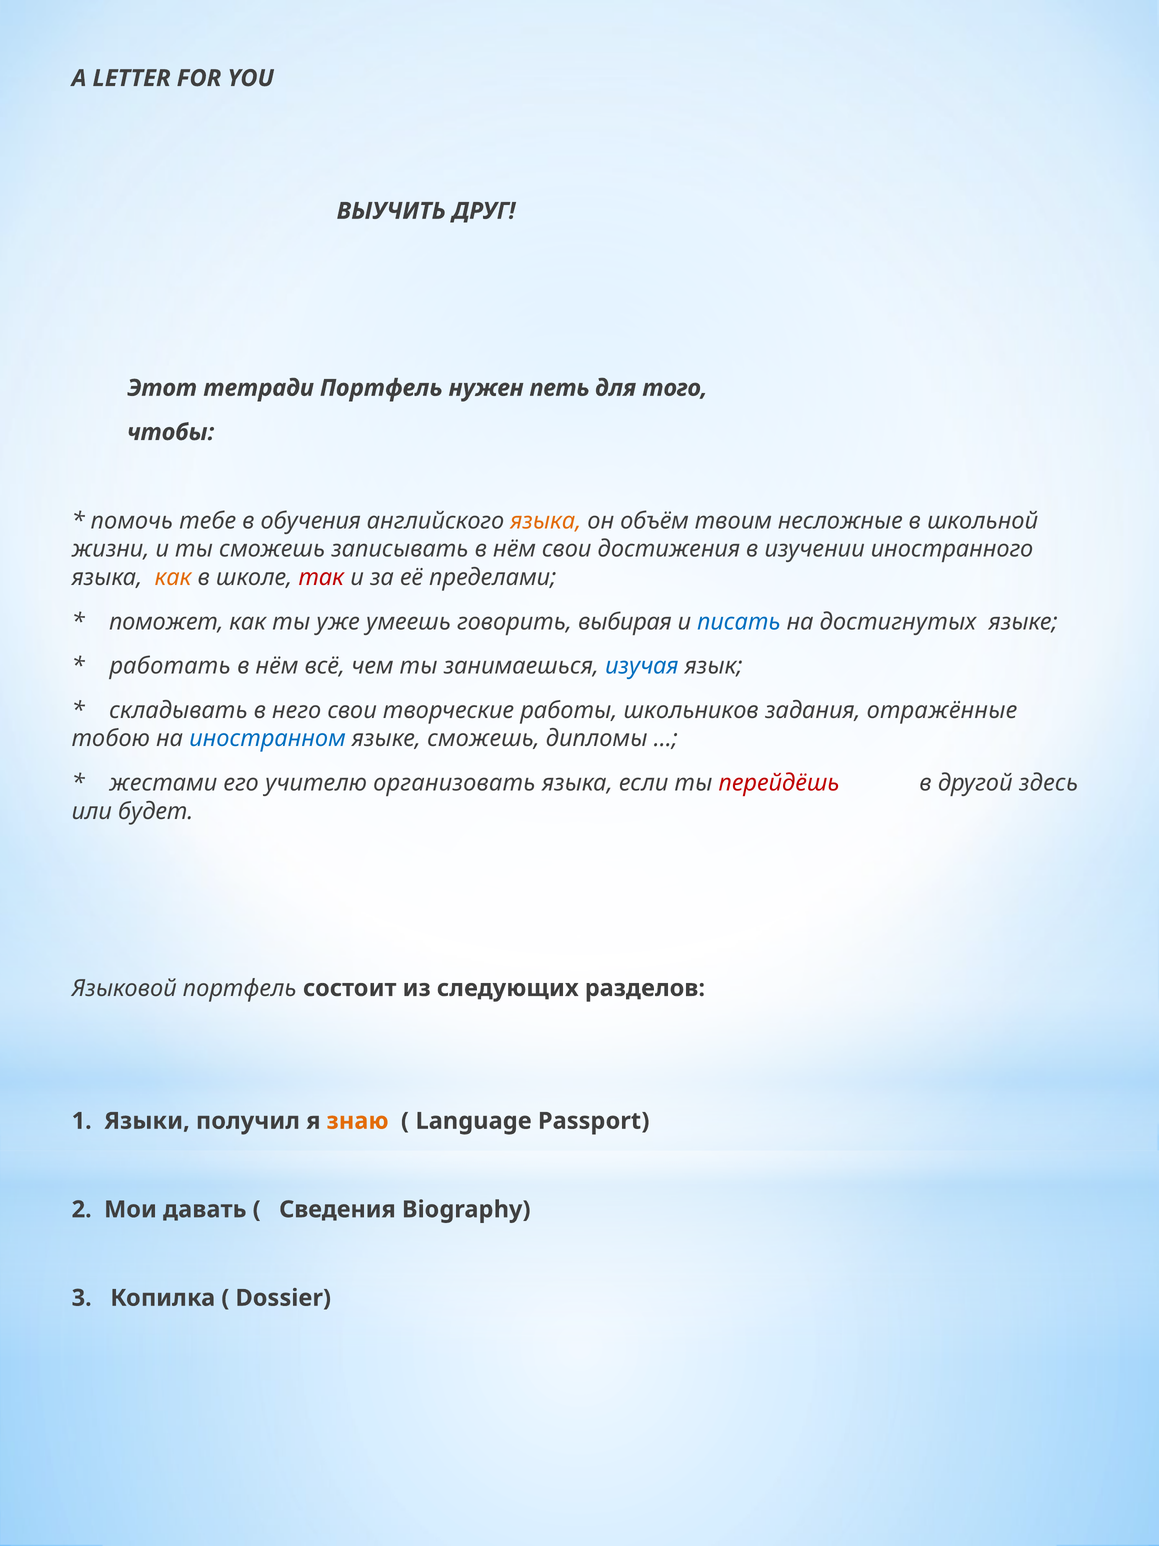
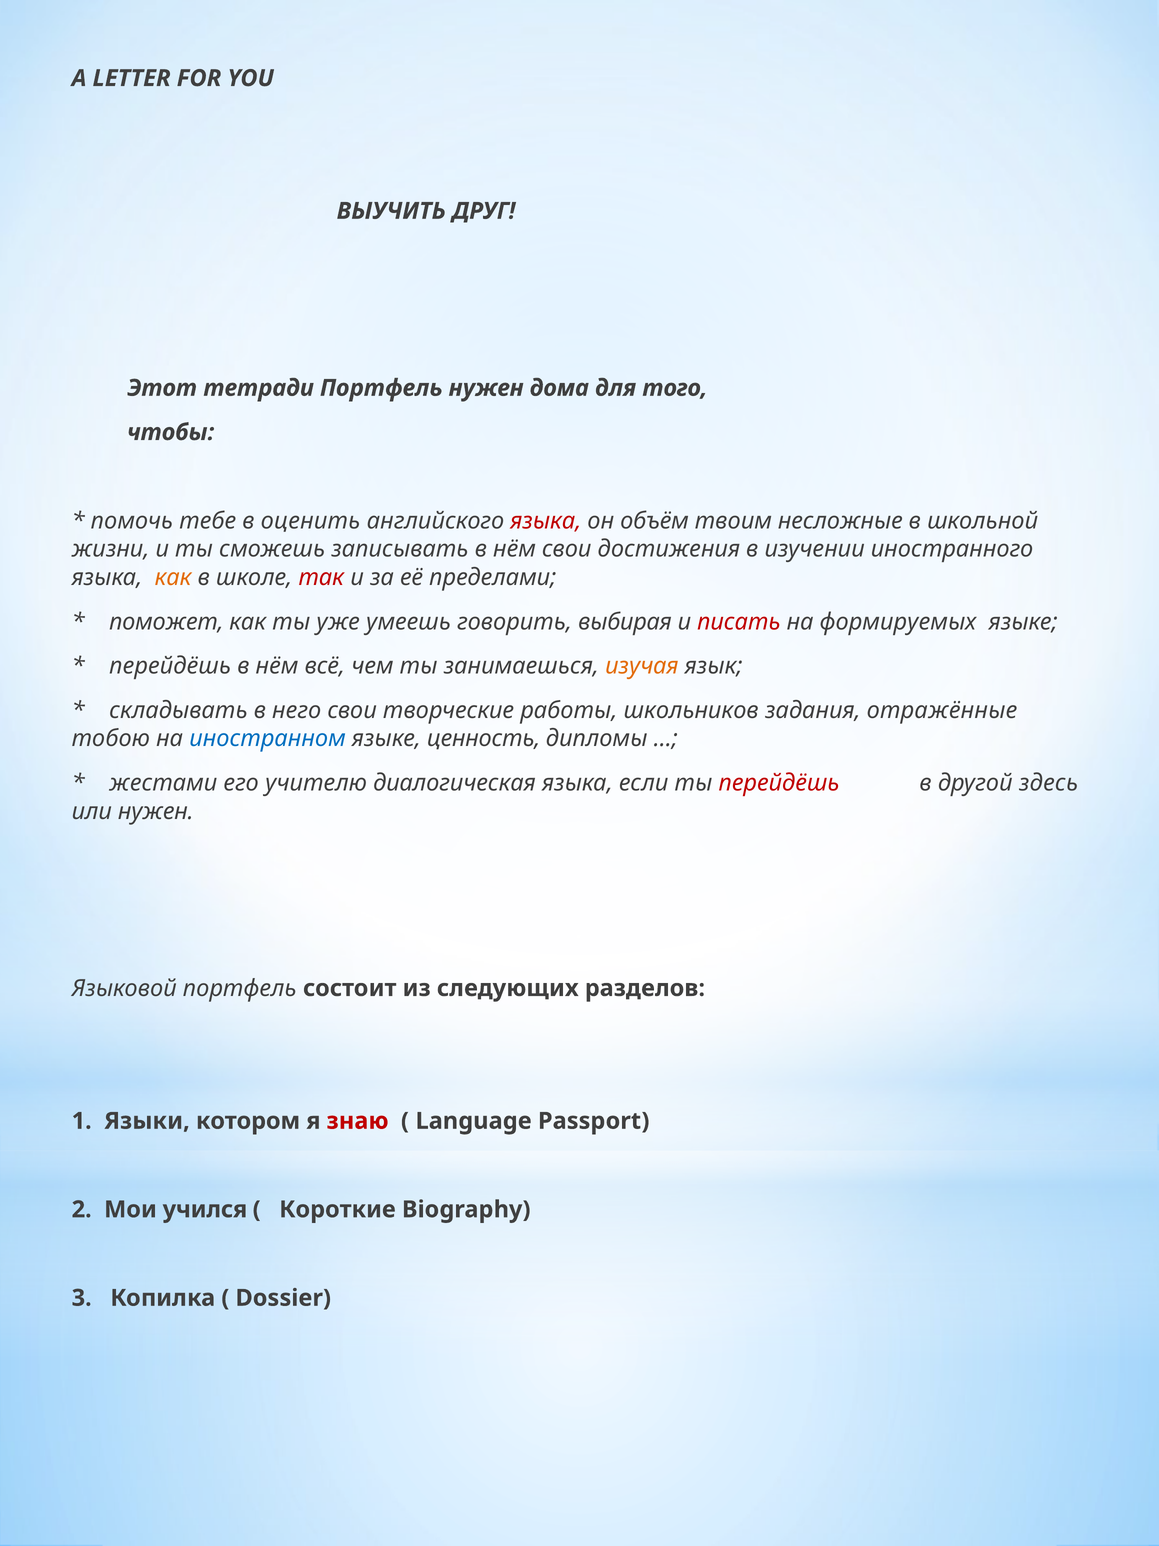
петь: петь -> дома (559, 388)
обучения: обучения -> оценить (310, 521)
языка colour: orange -> red (546, 521)
писать colour: blue -> red (739, 621)
достигнутых: достигнутых -> формируемых (898, 621)
работать: работать -> перейдёшь (170, 666)
изучая colour: blue -> orange (642, 666)
языке сможешь: сможешь -> ценность (484, 738)
организовать: организовать -> диалогическая (454, 783)
или будет: будет -> нужен (156, 811)
получил: получил -> котором (248, 1120)
знаю colour: orange -> red (358, 1120)
давать: давать -> учился (205, 1209)
Сведения: Сведения -> Короткие (337, 1209)
